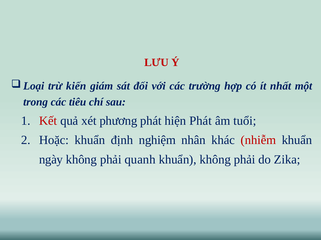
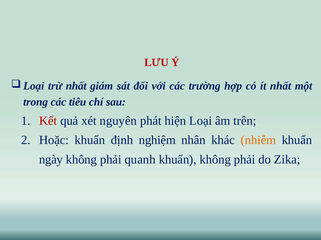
trừ kiến: kiến -> nhất (76, 86)
phương: phương -> nguyên (118, 121)
hiện Phát: Phát -> Loại (201, 121)
tuổi: tuổi -> trên (245, 121)
nhiễm colour: red -> orange (258, 141)
